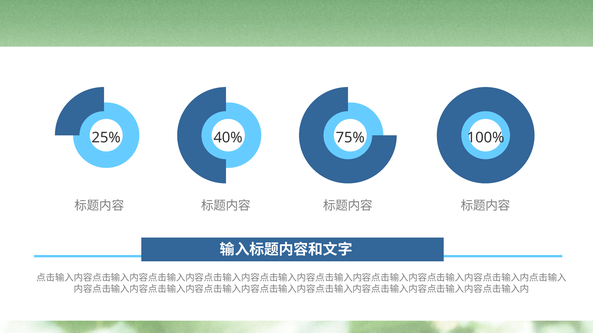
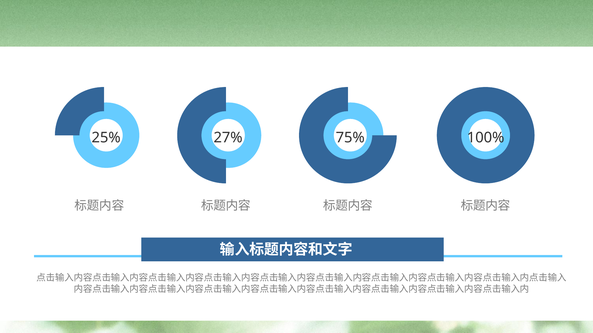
40%: 40% -> 27% (228, 138)
